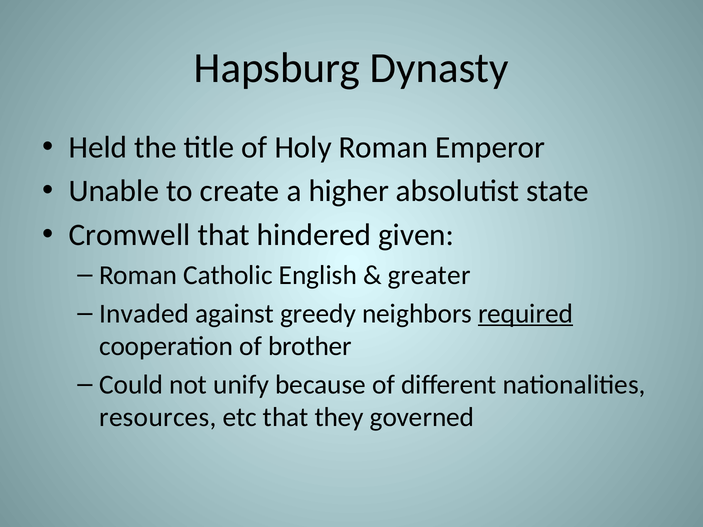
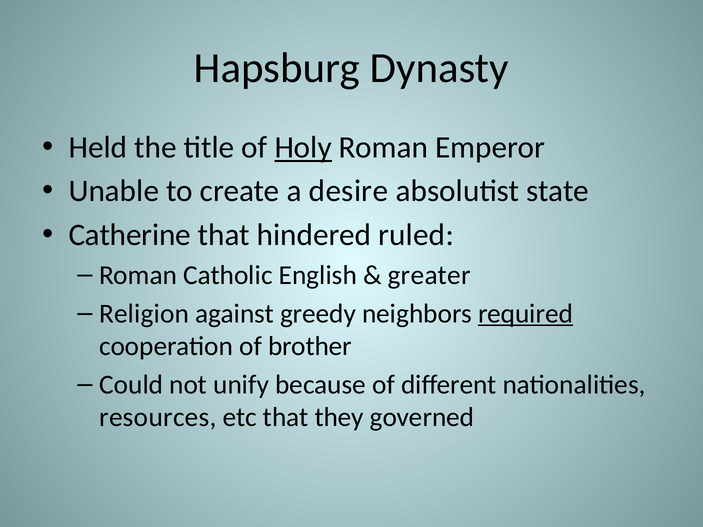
Holy underline: none -> present (303, 147)
higher: higher -> desire (349, 191)
Cromwell: Cromwell -> Catherine (130, 235)
given: given -> ruled (416, 235)
Invaded: Invaded -> Religion (144, 314)
